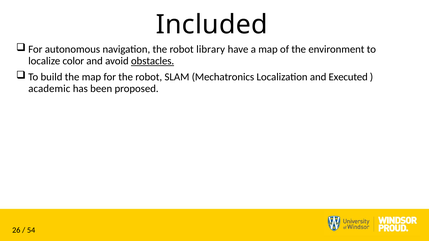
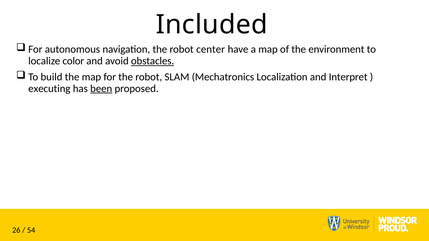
library: library -> center (211, 49)
Executed: Executed -> Interpret (348, 77)
academic: academic -> executing (49, 89)
been underline: none -> present (101, 89)
